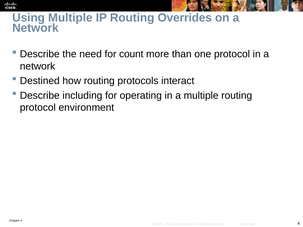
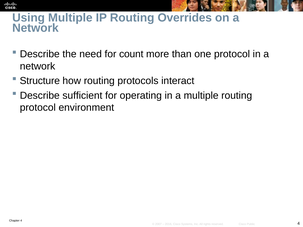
Destined: Destined -> Structure (40, 81)
including: including -> sufficient (82, 96)
